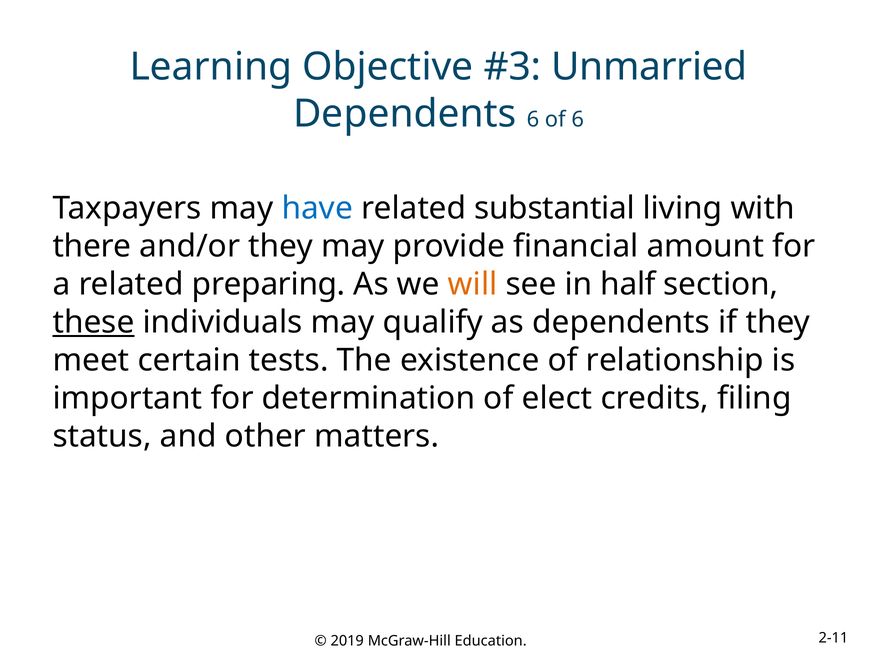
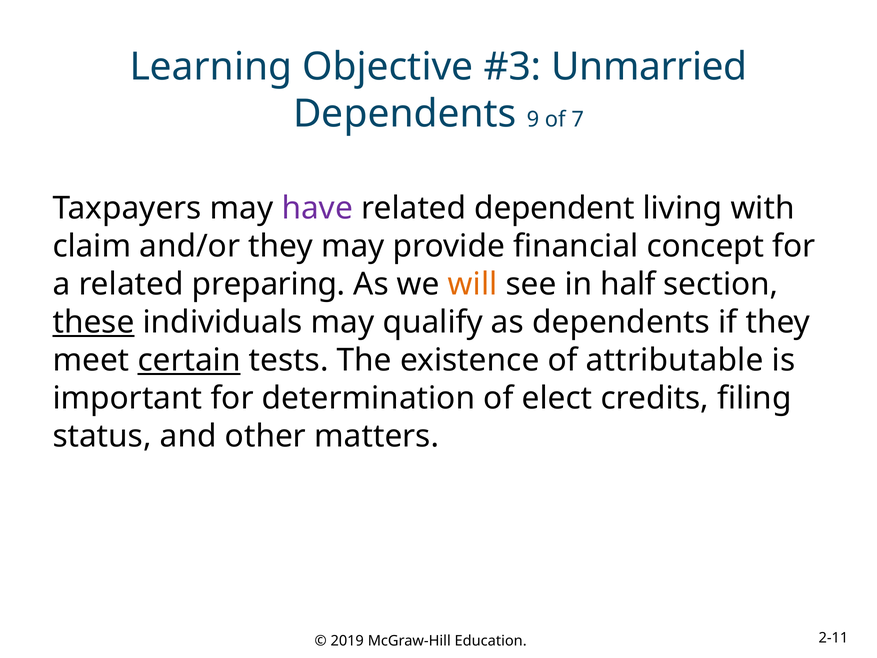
Dependents 6: 6 -> 9 (533, 119)
of 6: 6 -> 7 (578, 119)
have colour: blue -> purple (317, 208)
substantial: substantial -> dependent (555, 208)
there: there -> claim (92, 246)
amount: amount -> concept (705, 246)
certain underline: none -> present (189, 360)
relationship: relationship -> attributable (675, 360)
